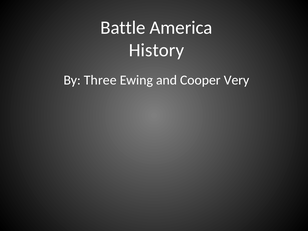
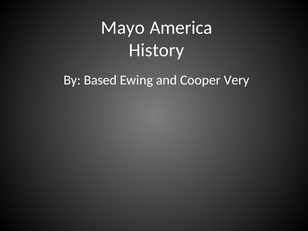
Battle: Battle -> Mayo (123, 28)
Three: Three -> Based (100, 80)
